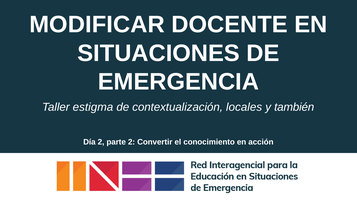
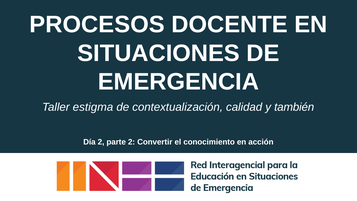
MODIFICAR: MODIFICAR -> PROCESOS (97, 25)
locales: locales -> calidad (244, 107)
